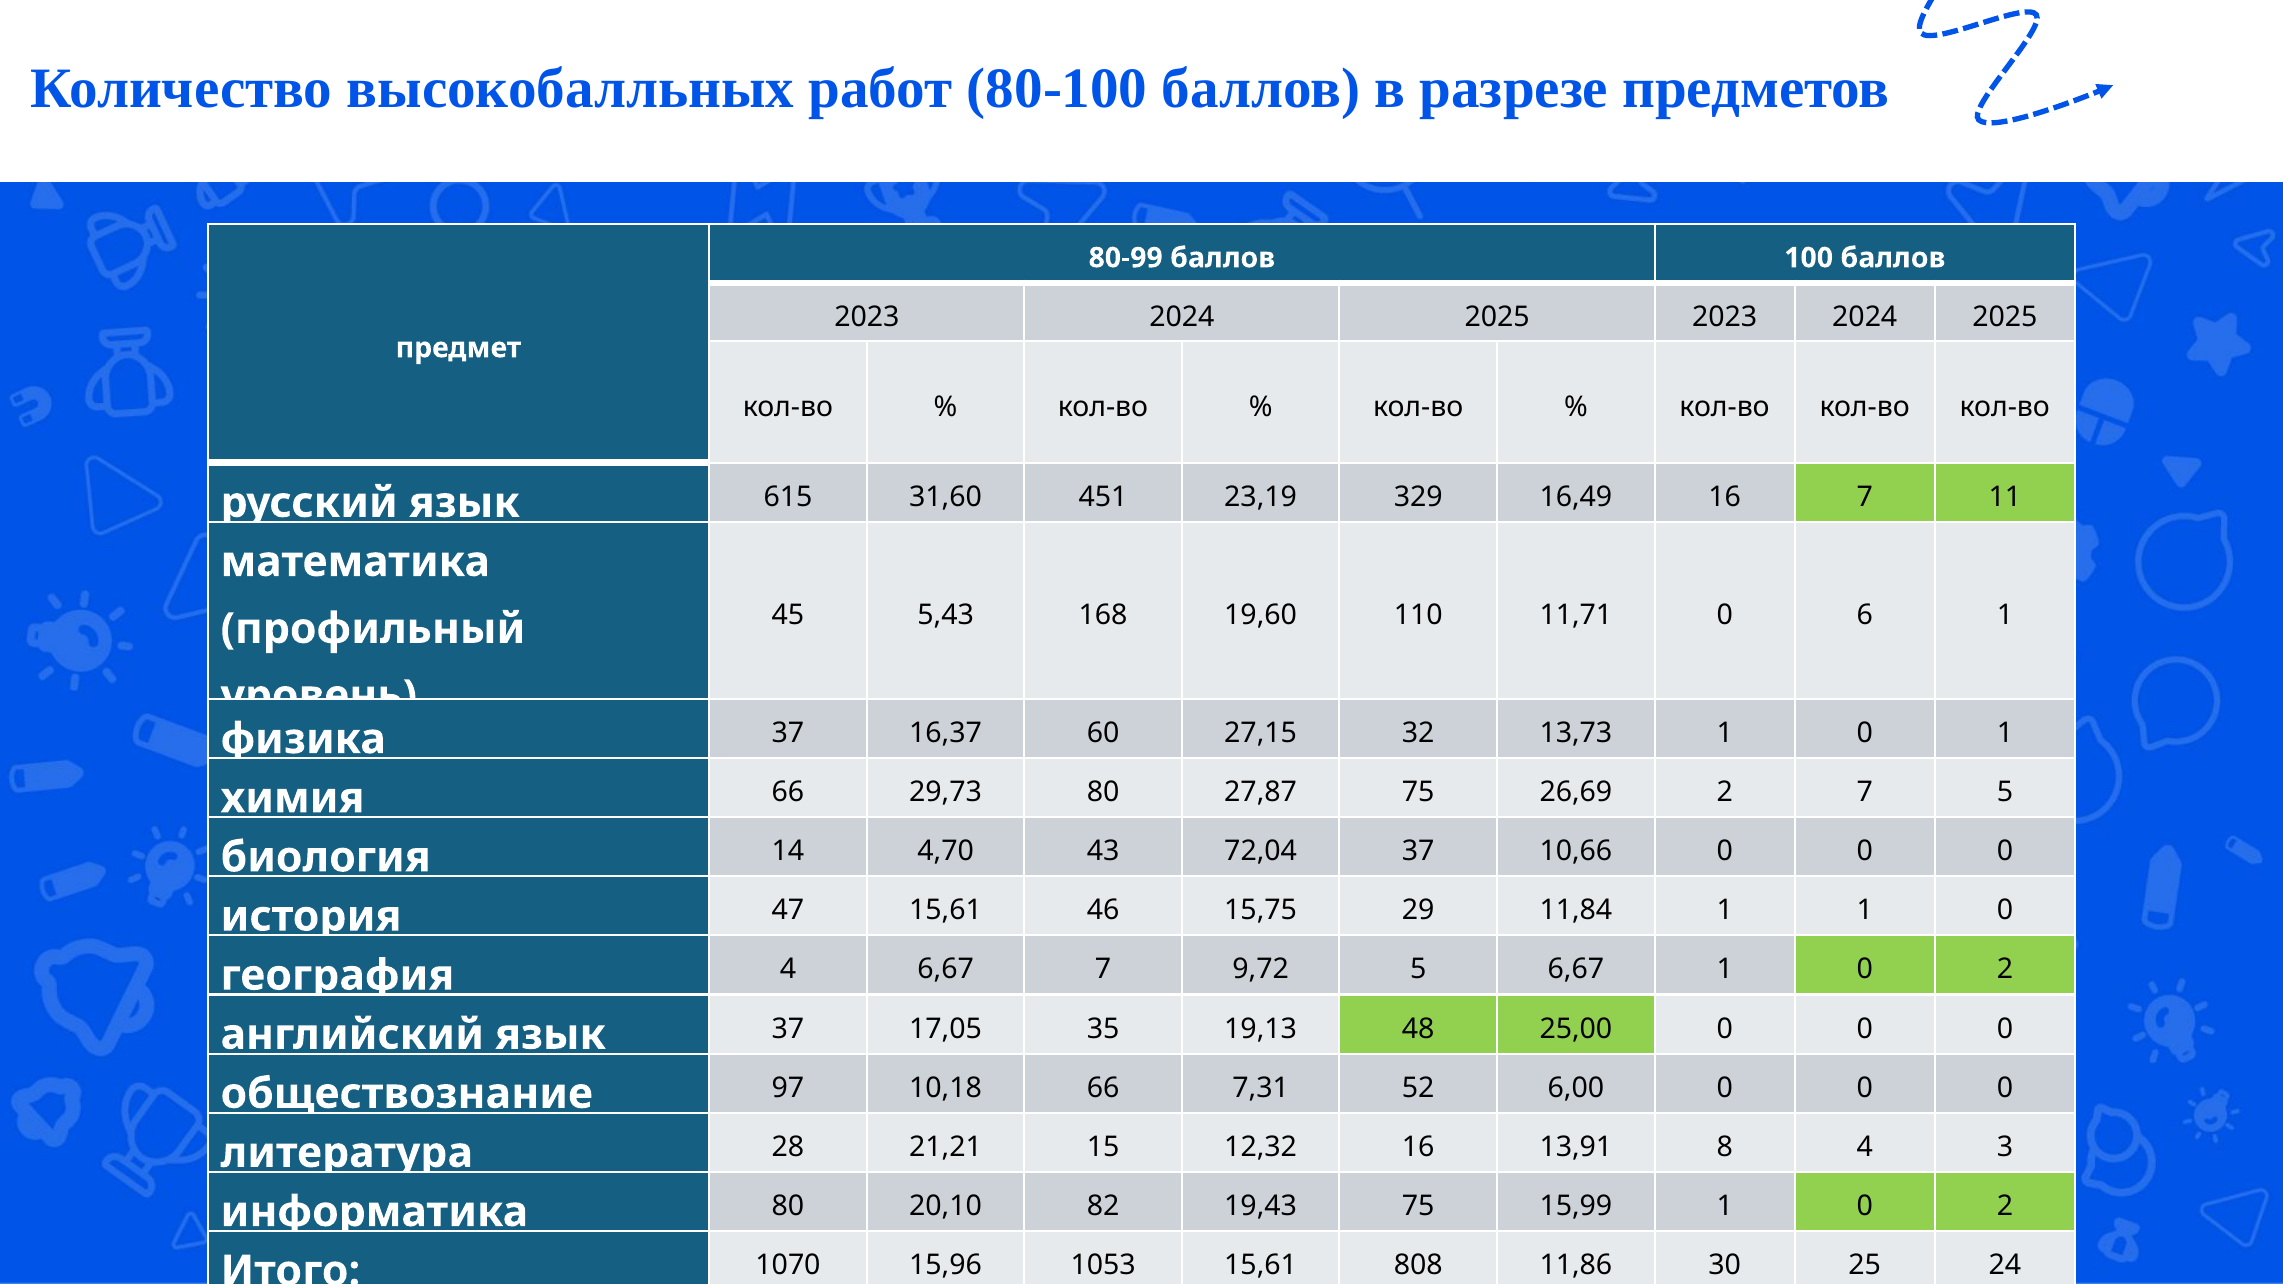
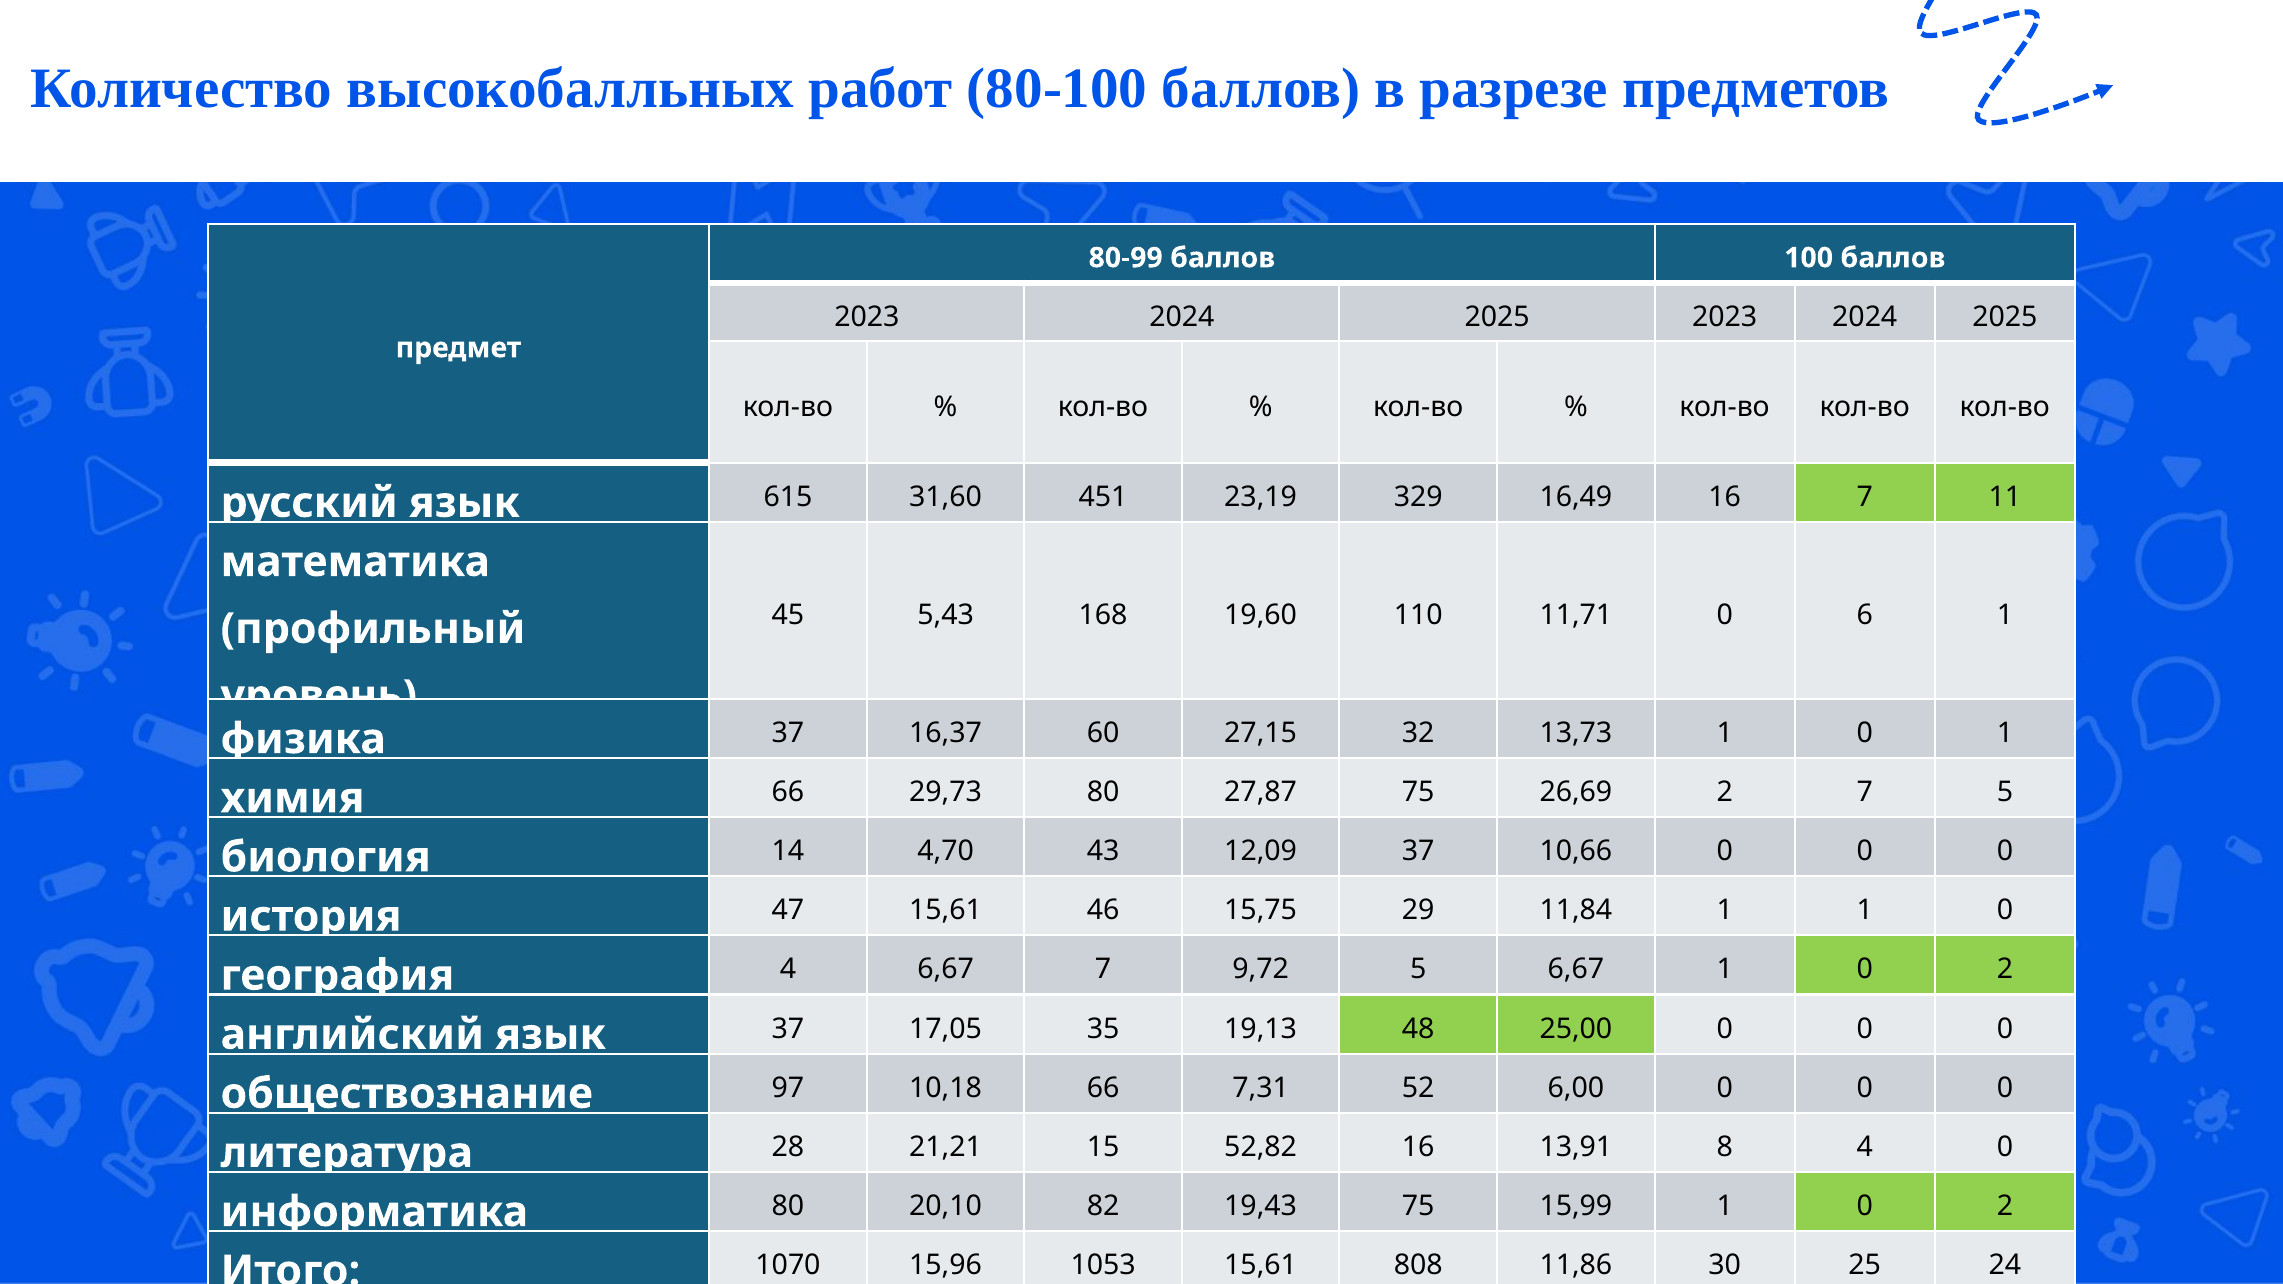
72,04: 72,04 -> 12,09 (1261, 851)
12,32: 12,32 -> 52,82 (1261, 1147)
4 3: 3 -> 0 (2005, 1147)
